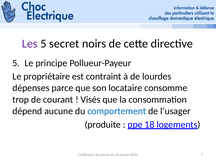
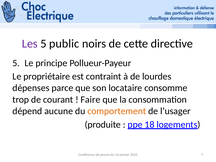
secret: secret -> public (64, 44)
Visés: Visés -> Faire (90, 100)
comportement colour: blue -> orange (117, 111)
